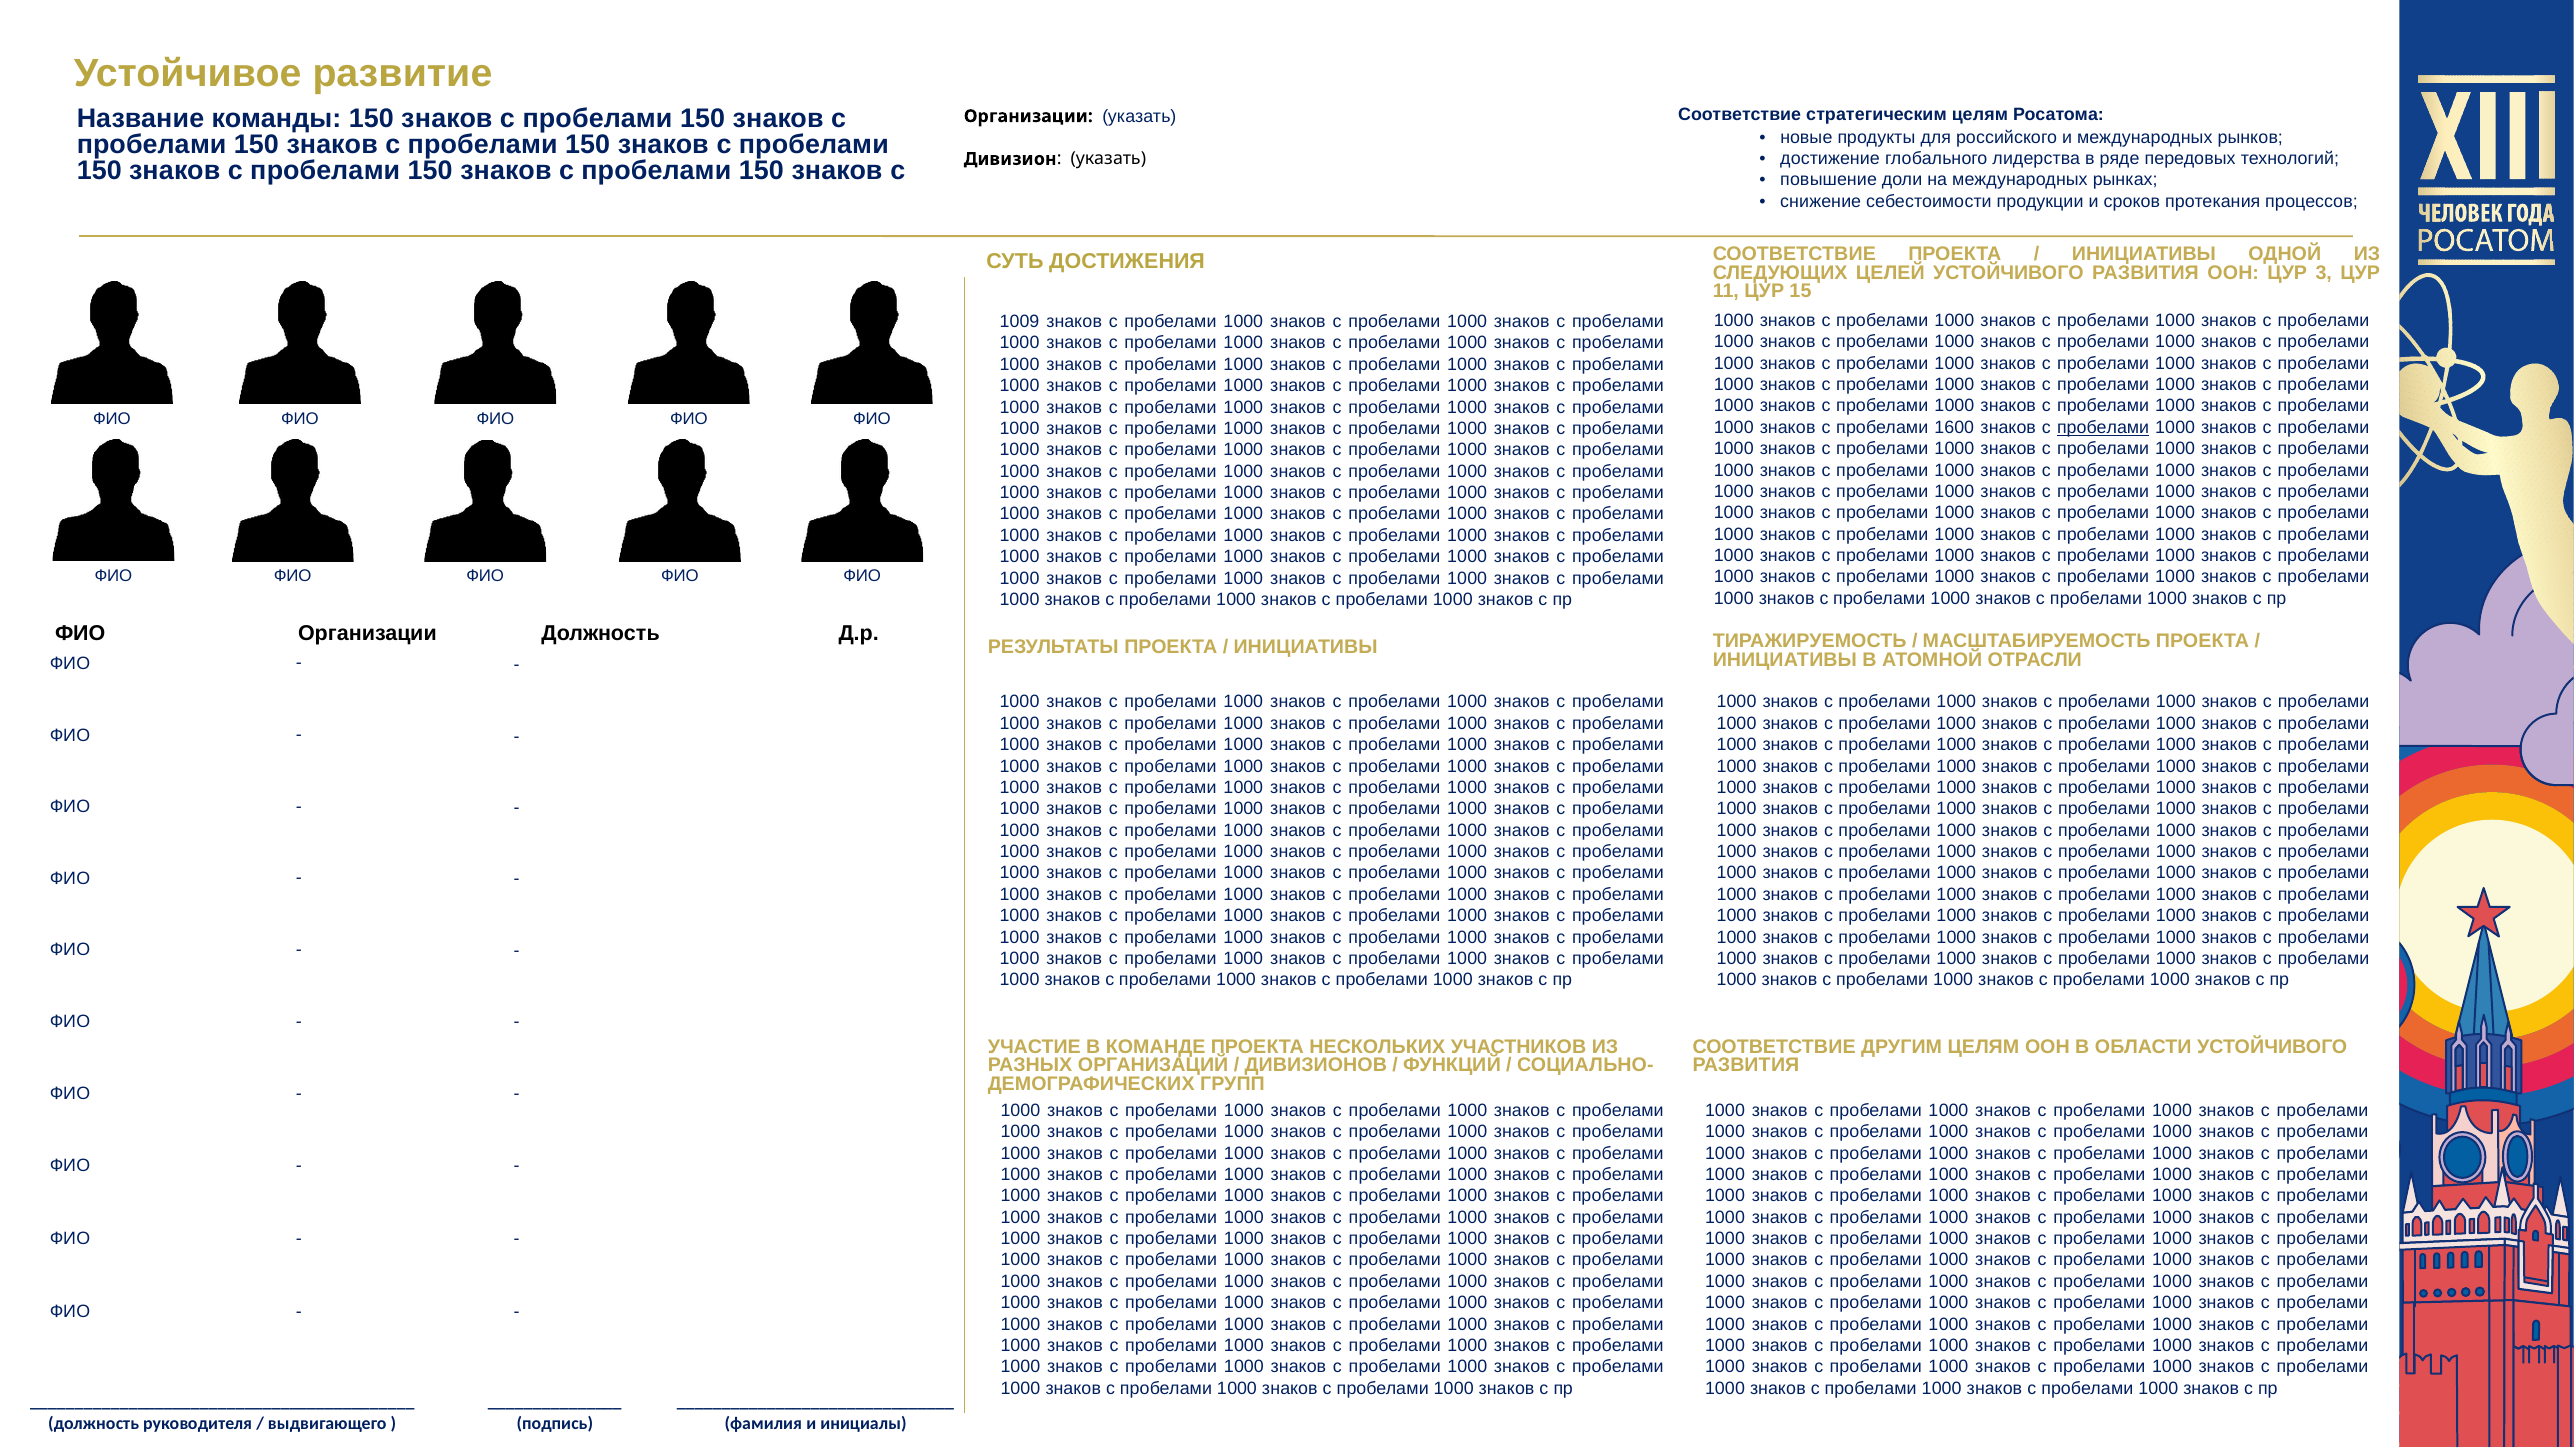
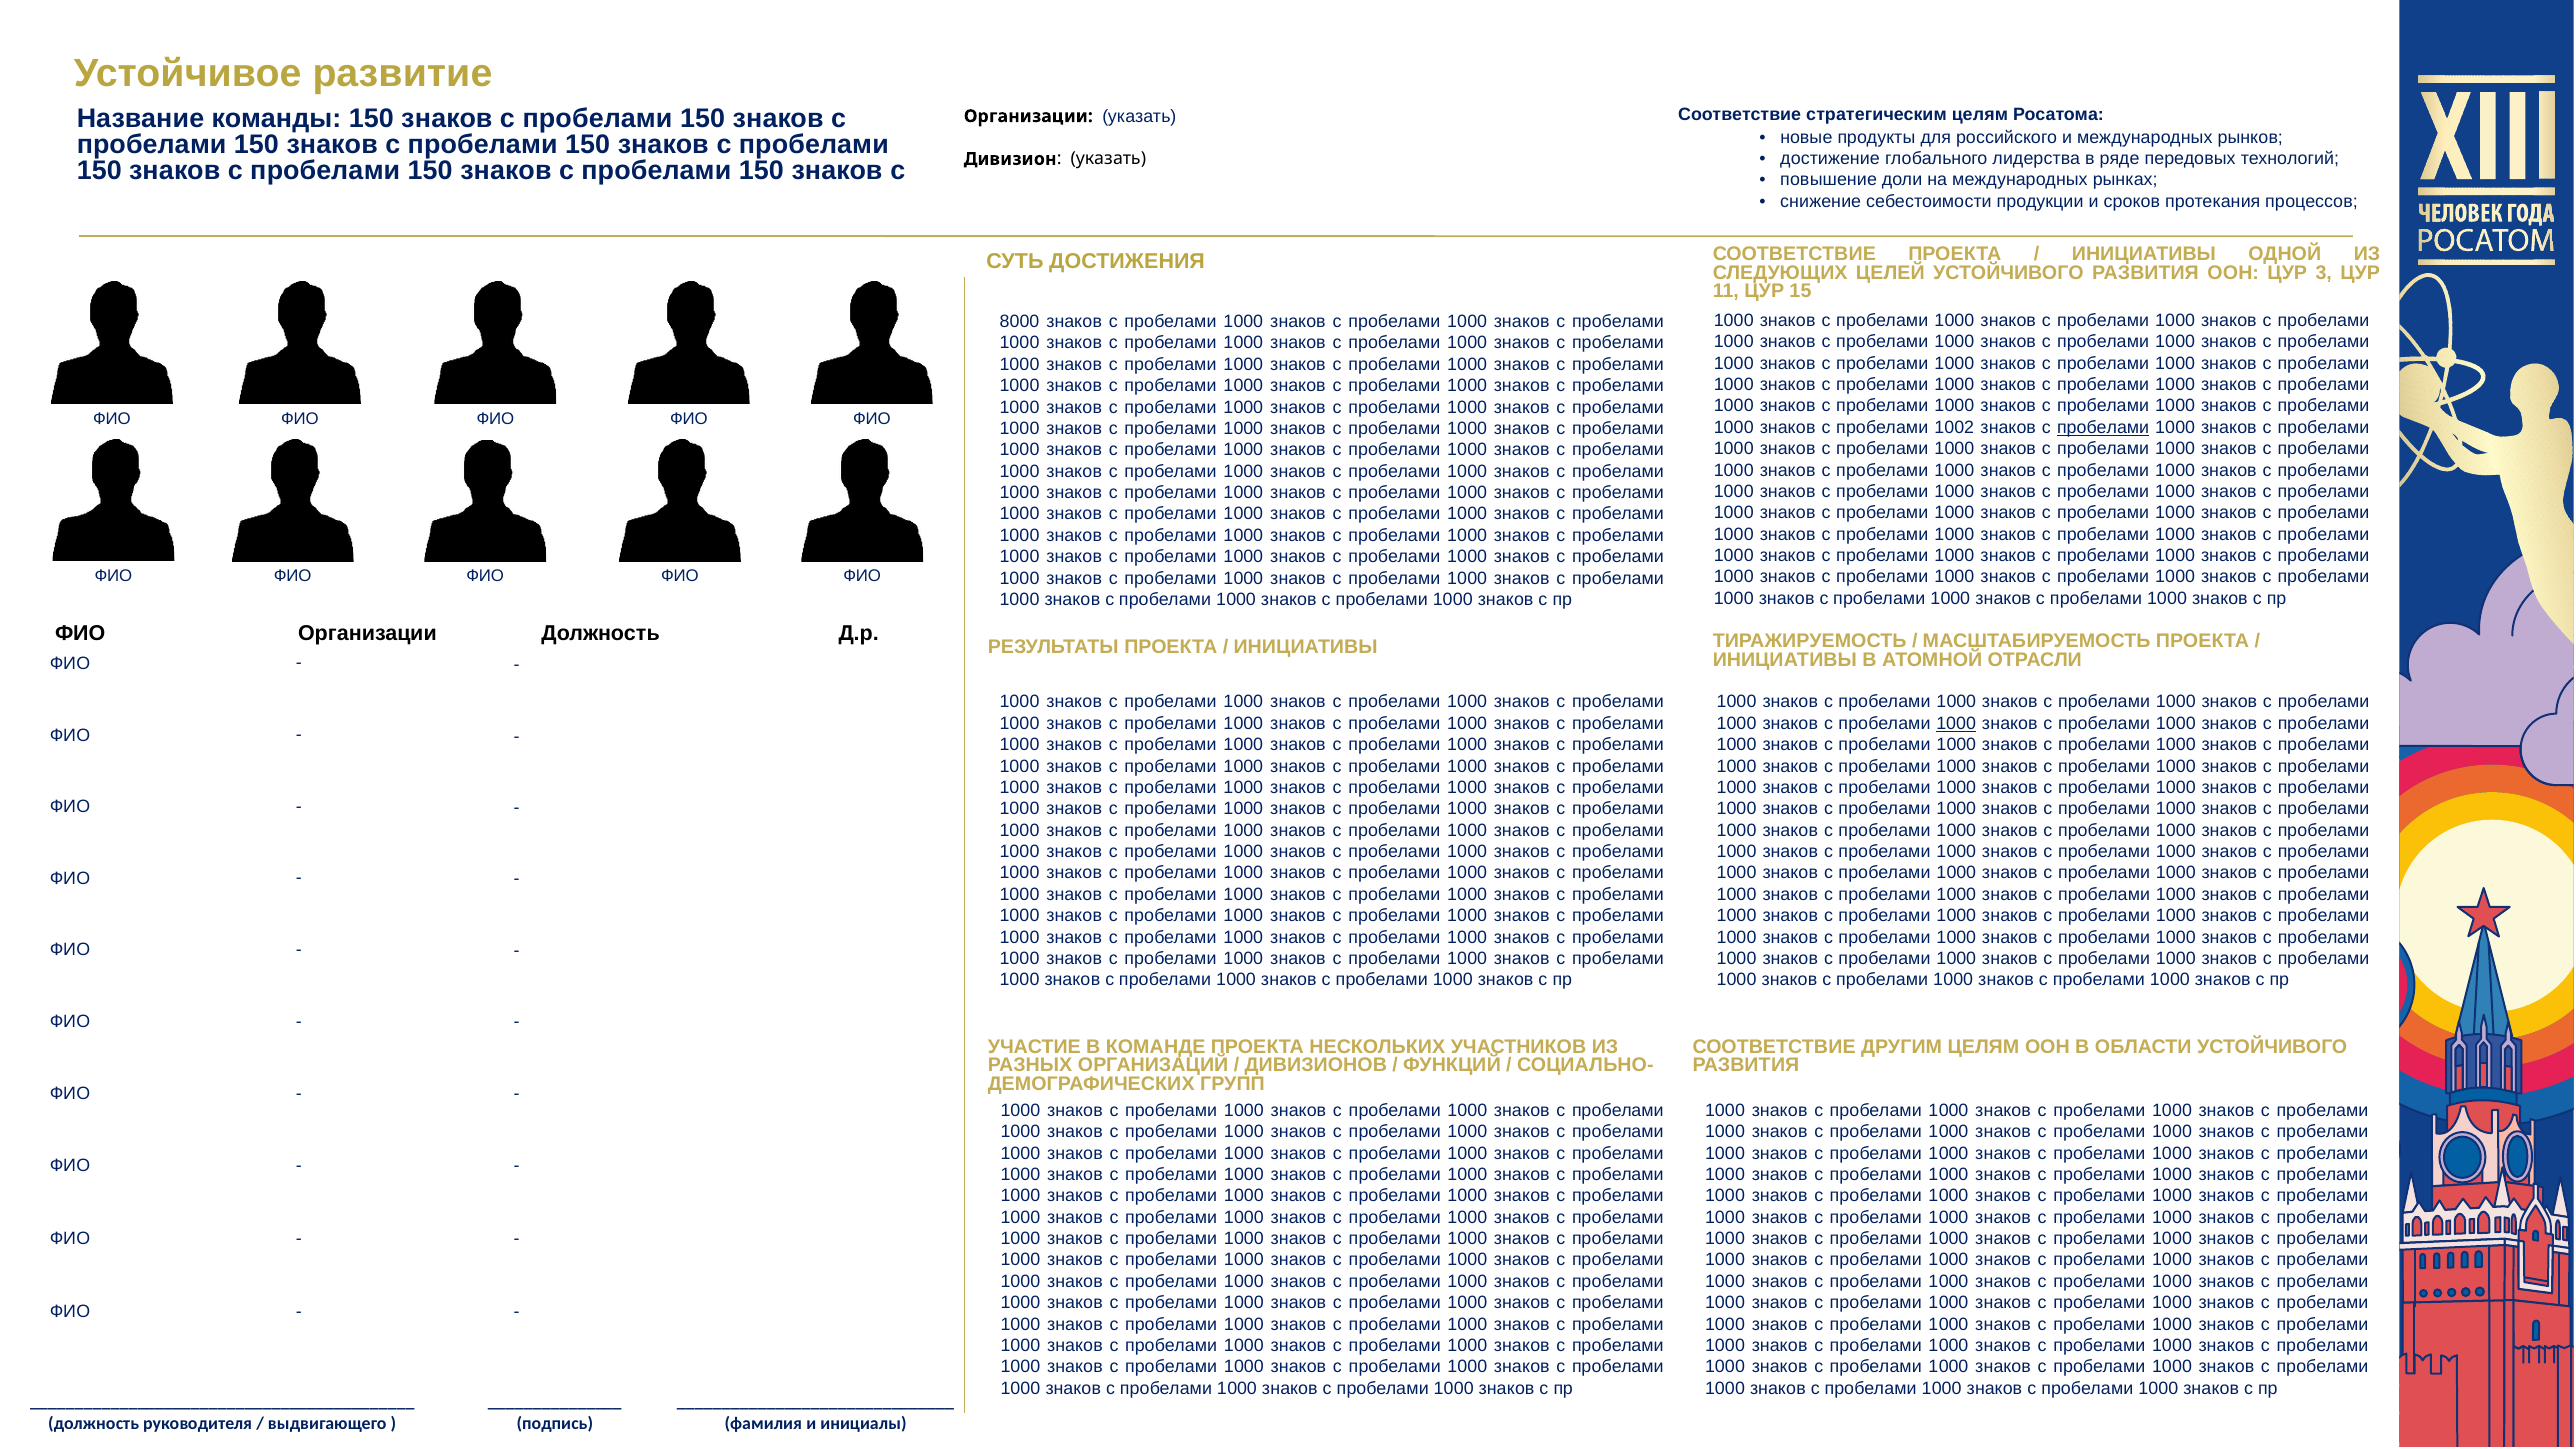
1009: 1009 -> 8000 (1020, 322)
1600: 1600 -> 1002 (1954, 427)
1000 underline: none -> present (1956, 723)
